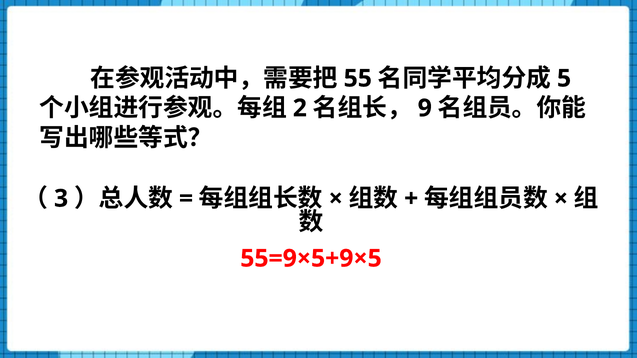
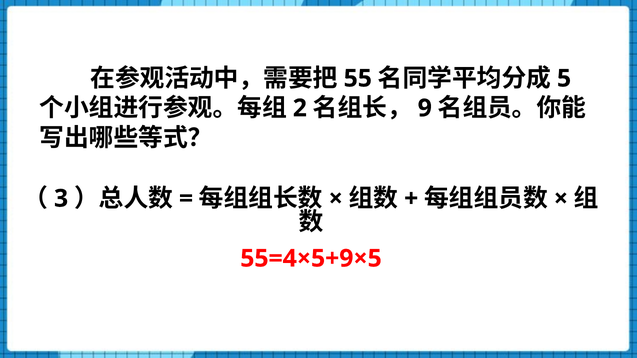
55=9×5+9×5: 55=9×5+9×5 -> 55=4×5+9×5 (311, 259)
